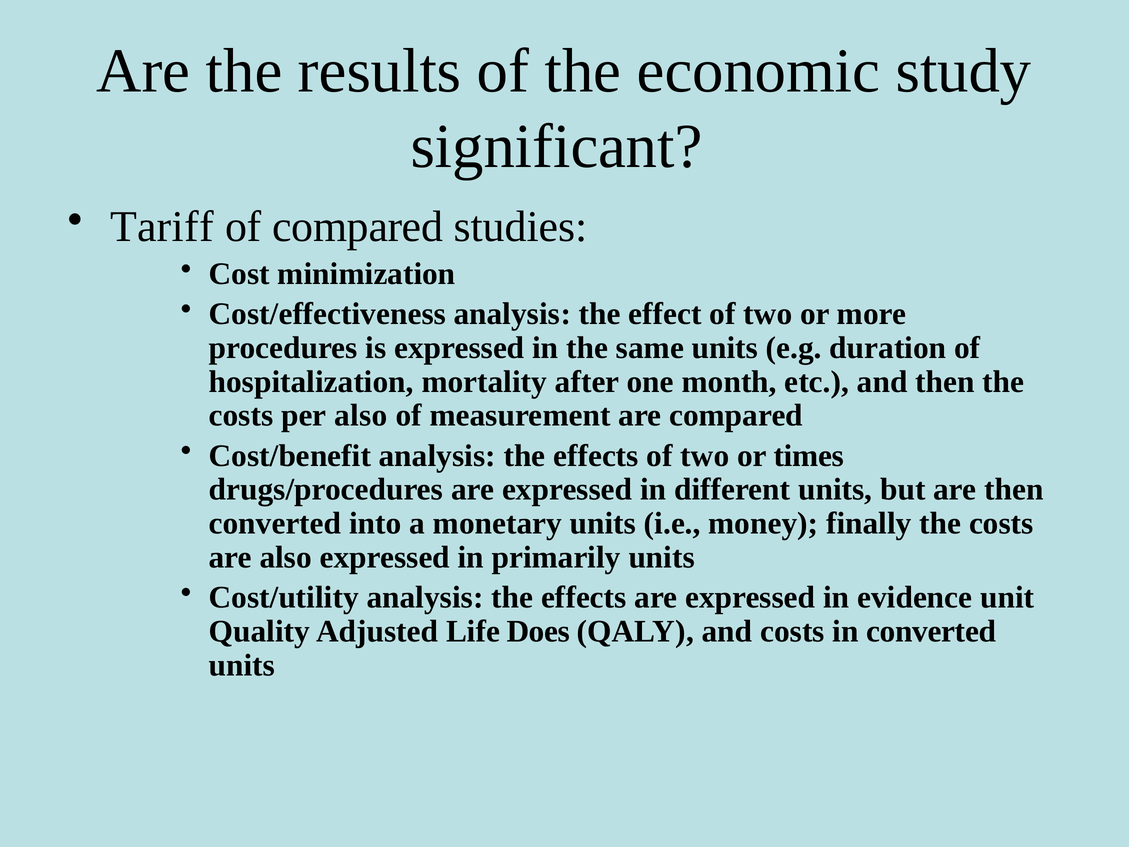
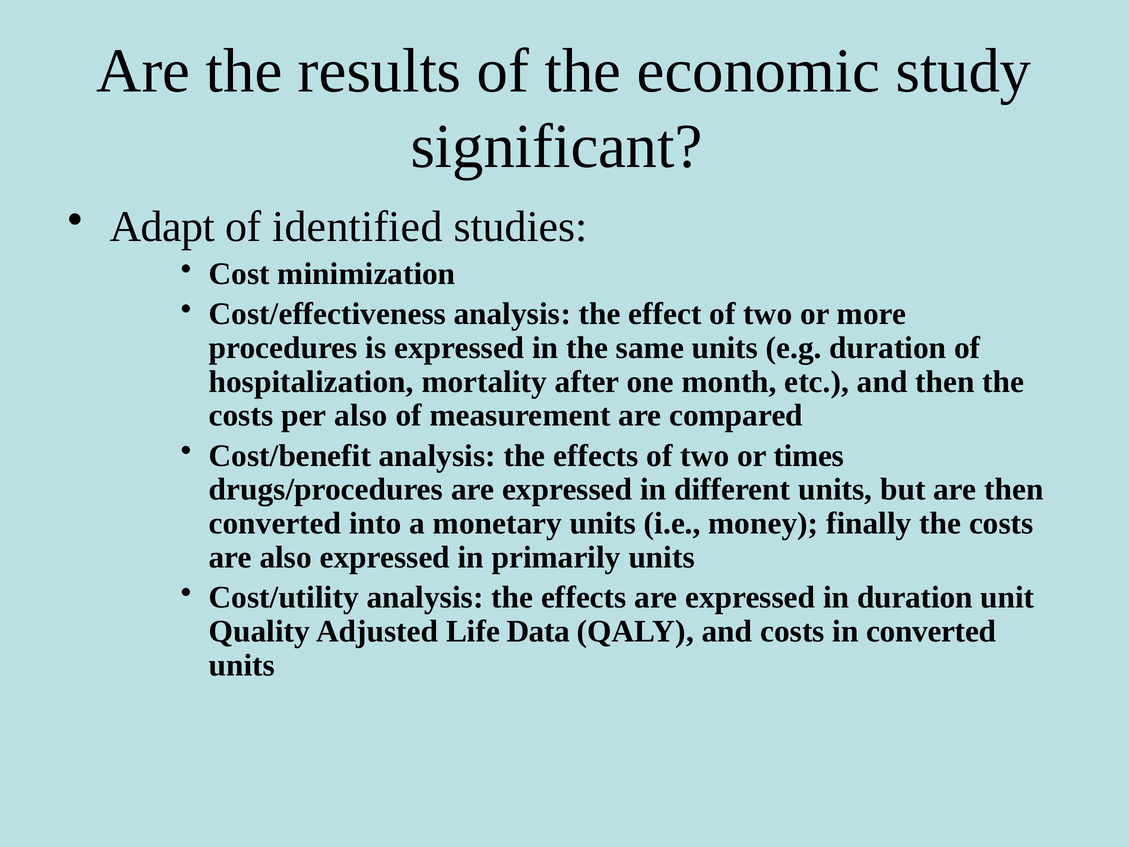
Tariff: Tariff -> Adapt (162, 227)
of compared: compared -> identified (357, 227)
in evidence: evidence -> duration (915, 597)
Does: Does -> Data (538, 631)
